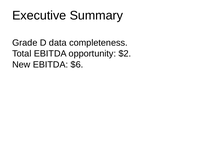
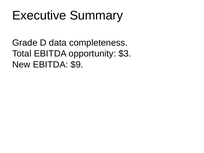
$2: $2 -> $3 (125, 54)
$6: $6 -> $9 (77, 65)
